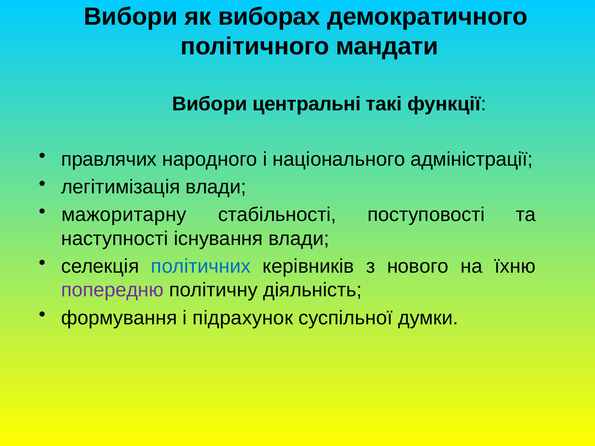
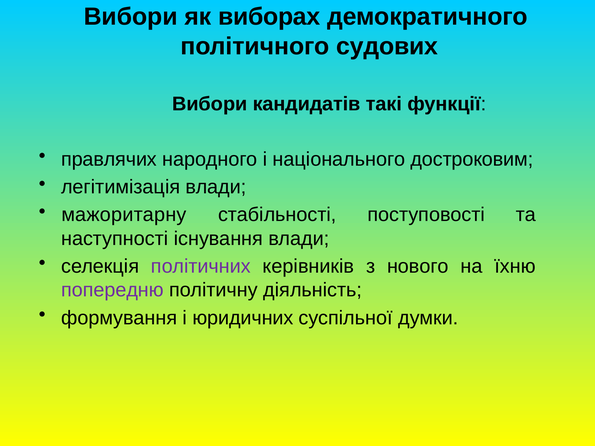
мандати: мандати -> судових (387, 46)
центральні: центральні -> кандидатів (307, 104)
адміністрації: адміністрації -> достроковим (472, 159)
політичних colour: blue -> purple (201, 266)
підрахунок: підрахунок -> юридичних (243, 318)
